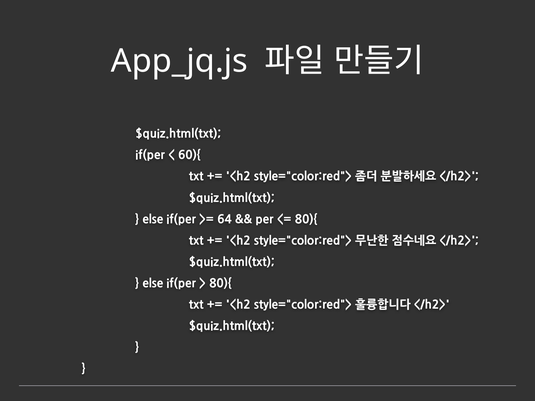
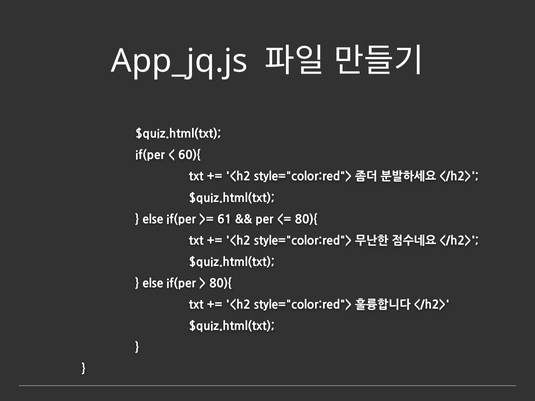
64: 64 -> 61 (224, 220)
